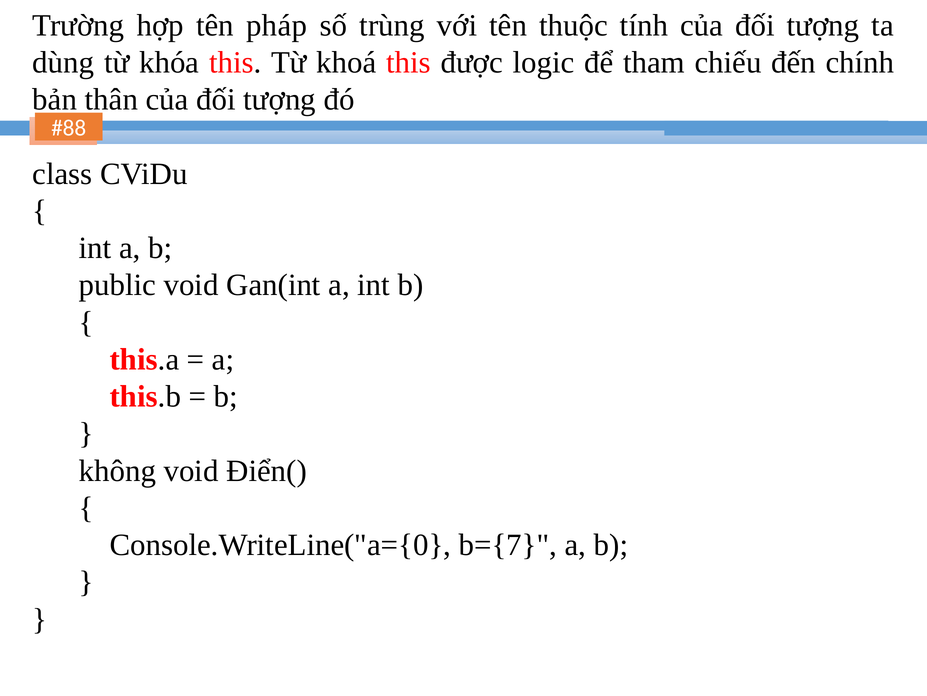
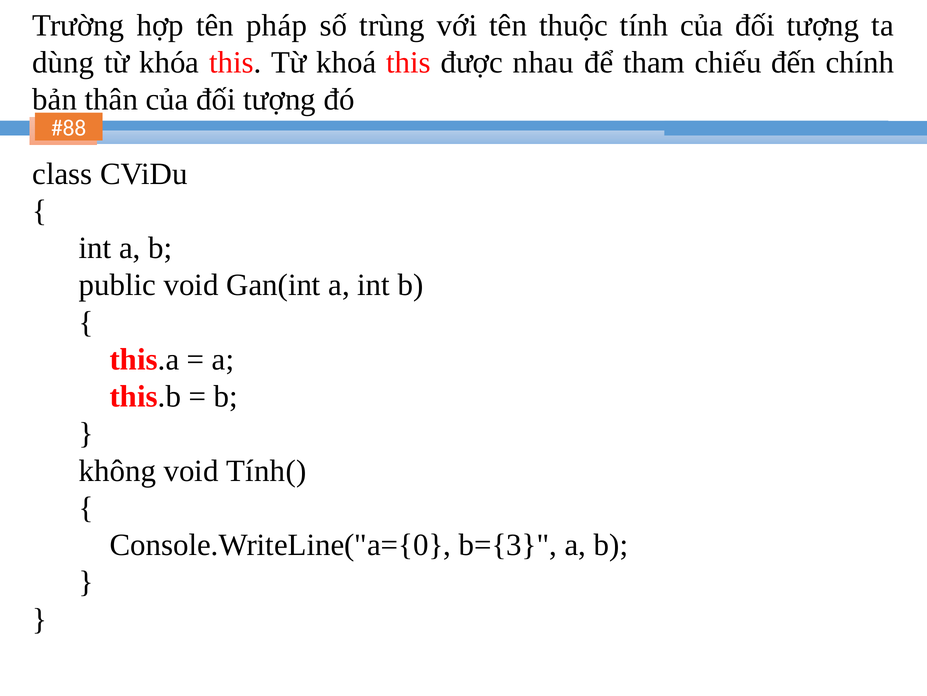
logic: logic -> nhau (543, 62)
Điển(: Điển( -> Tính( (266, 470)
b={7: b={7 -> b={3 (508, 544)
